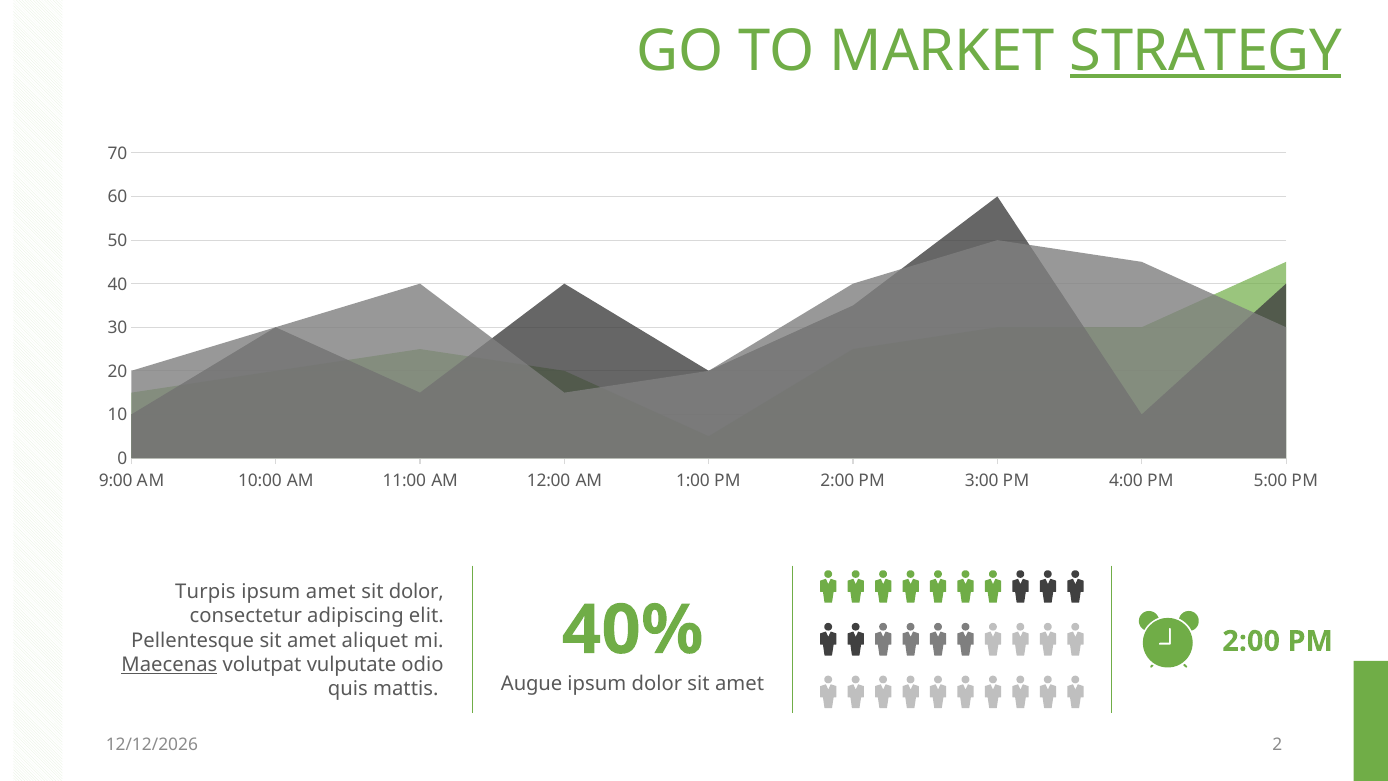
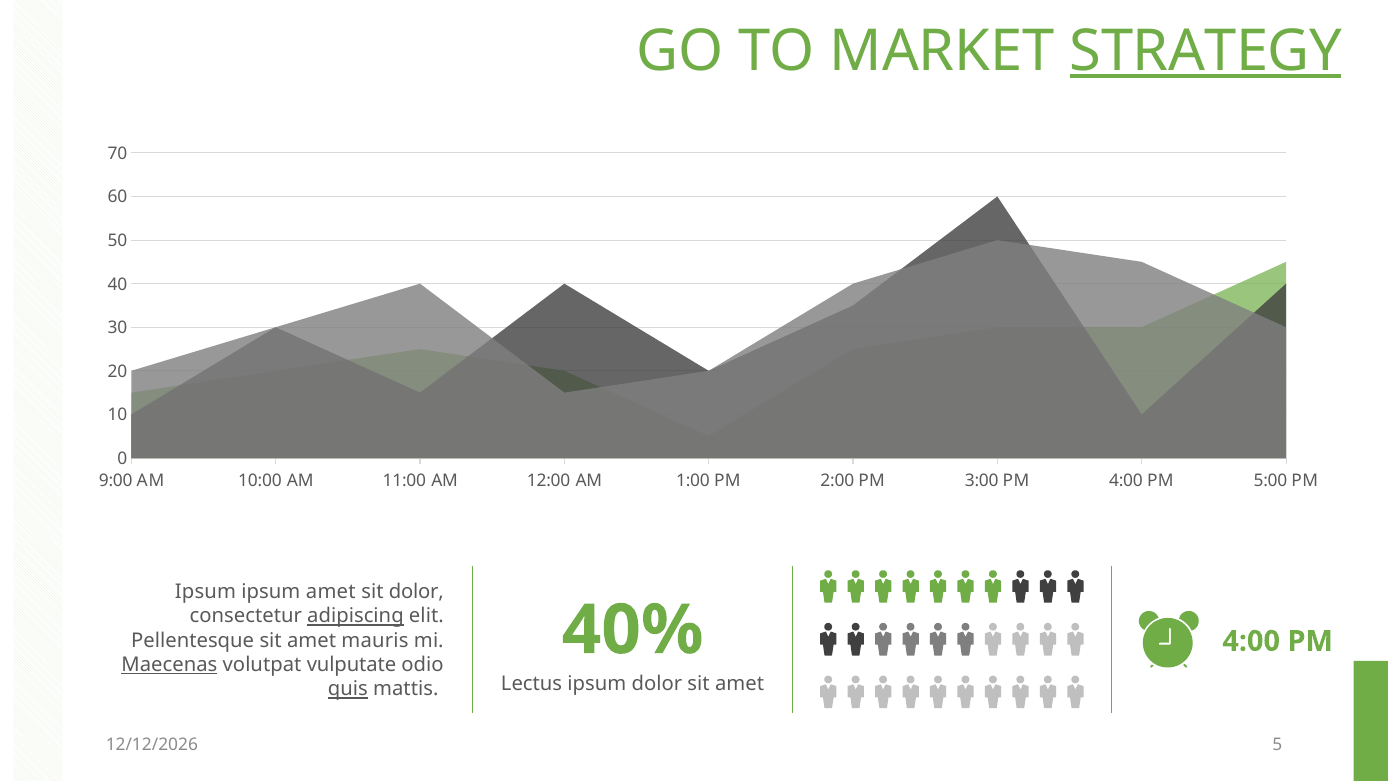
Turpis: Turpis -> Ipsum (205, 592)
adipiscing underline: none -> present (355, 616)
aliquet: aliquet -> mauris (375, 640)
2:00: 2:00 -> 4:00 (1251, 641)
Augue: Augue -> Lectus (532, 684)
quis underline: none -> present (348, 689)
2: 2 -> 5 (1277, 744)
